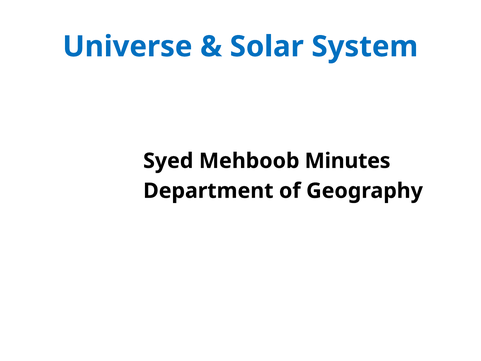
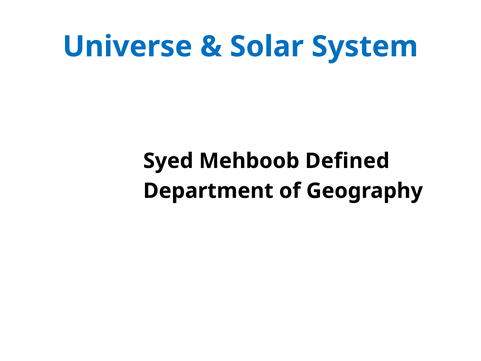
Minutes: Minutes -> Defined (347, 161)
